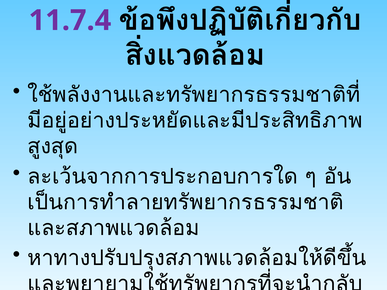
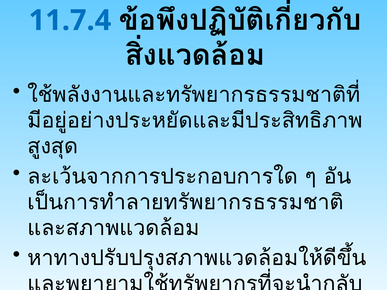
11.7.4 colour: purple -> blue (70, 20)
